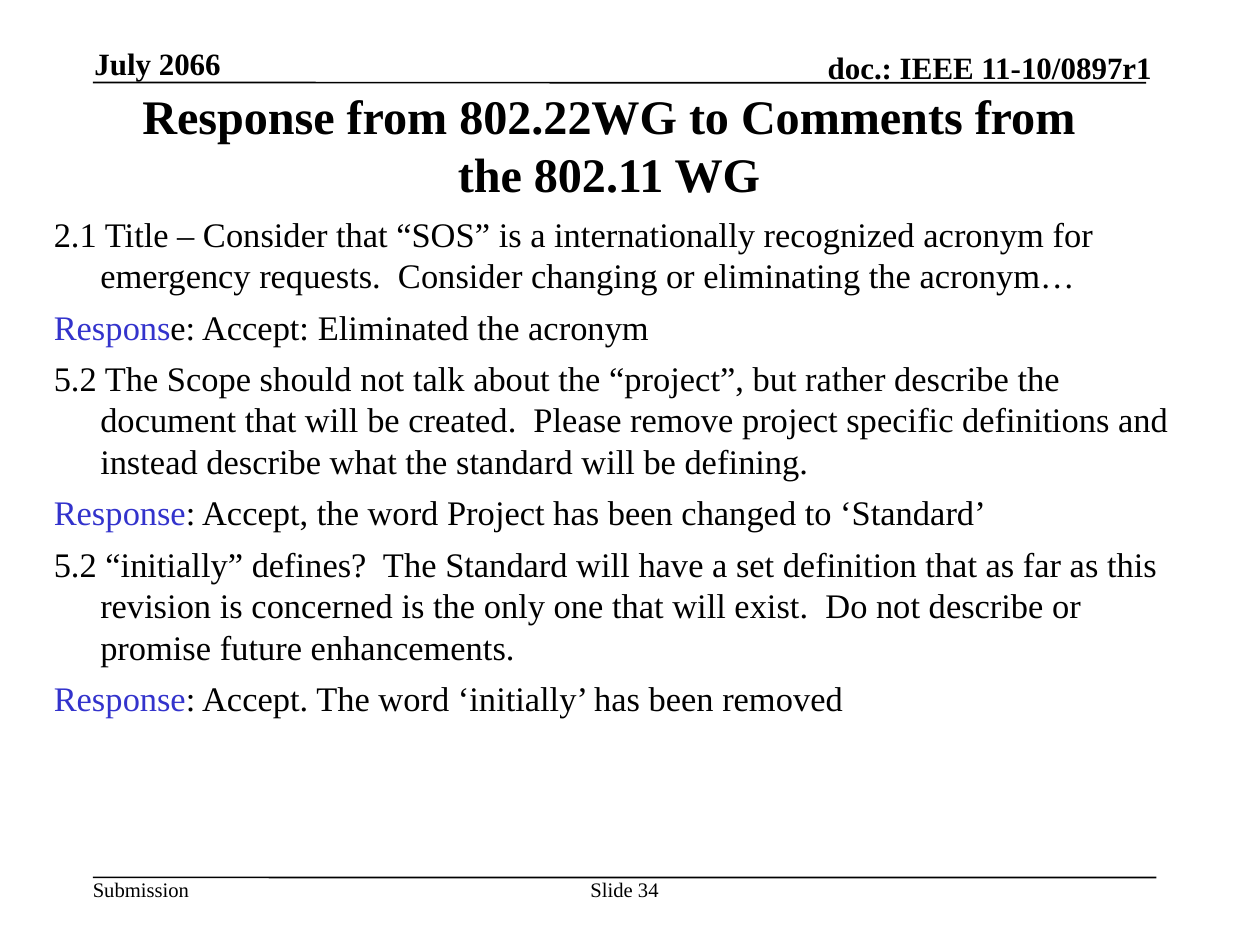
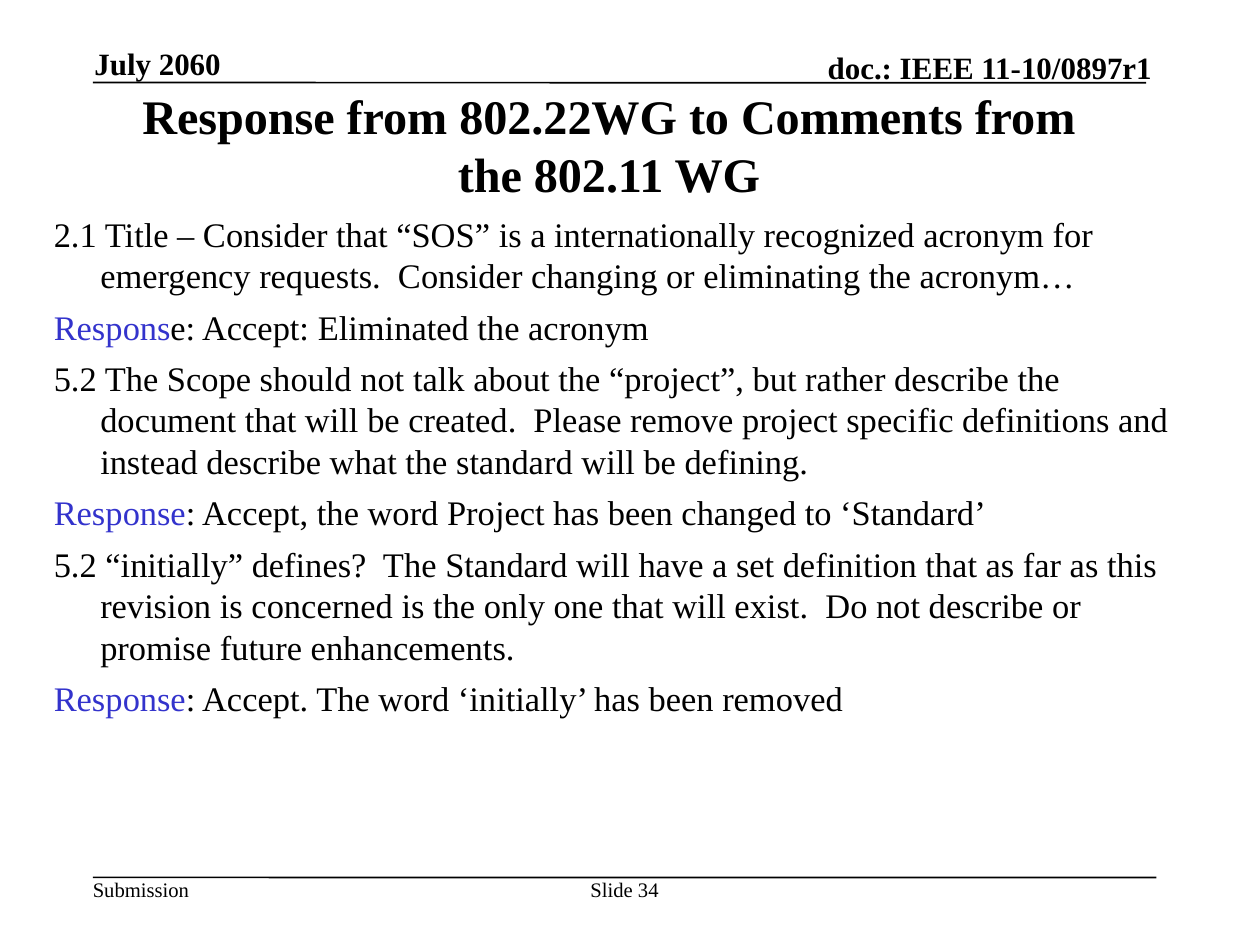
2066: 2066 -> 2060 (190, 66)
